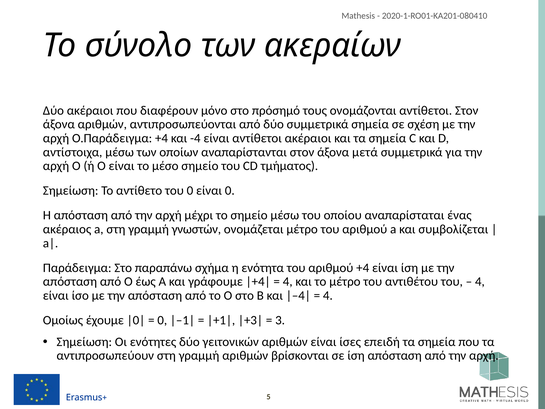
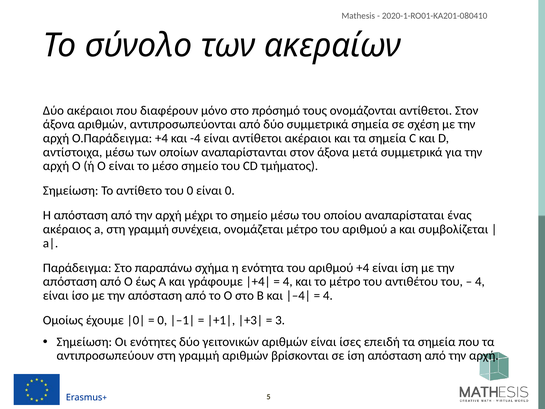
γνωστών: γνωστών -> συνέχεια (196, 229)
